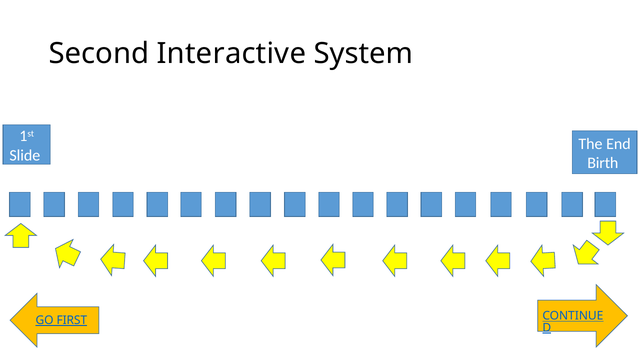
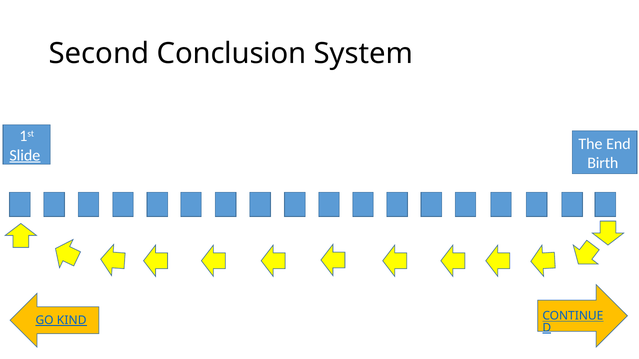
Interactive: Interactive -> Conclusion (232, 54)
Slide underline: none -> present (25, 155)
FIRST: FIRST -> KIND (72, 320)
